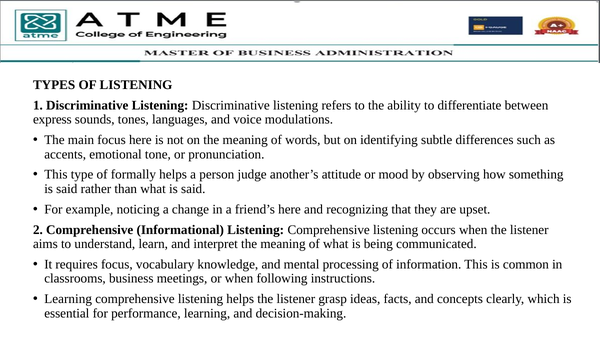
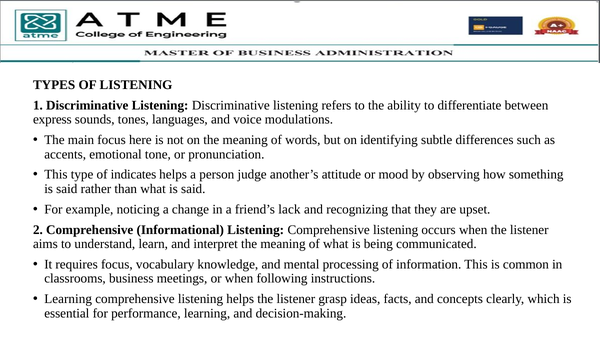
formally: formally -> indicates (133, 174)
friend’s here: here -> lack (289, 209)
